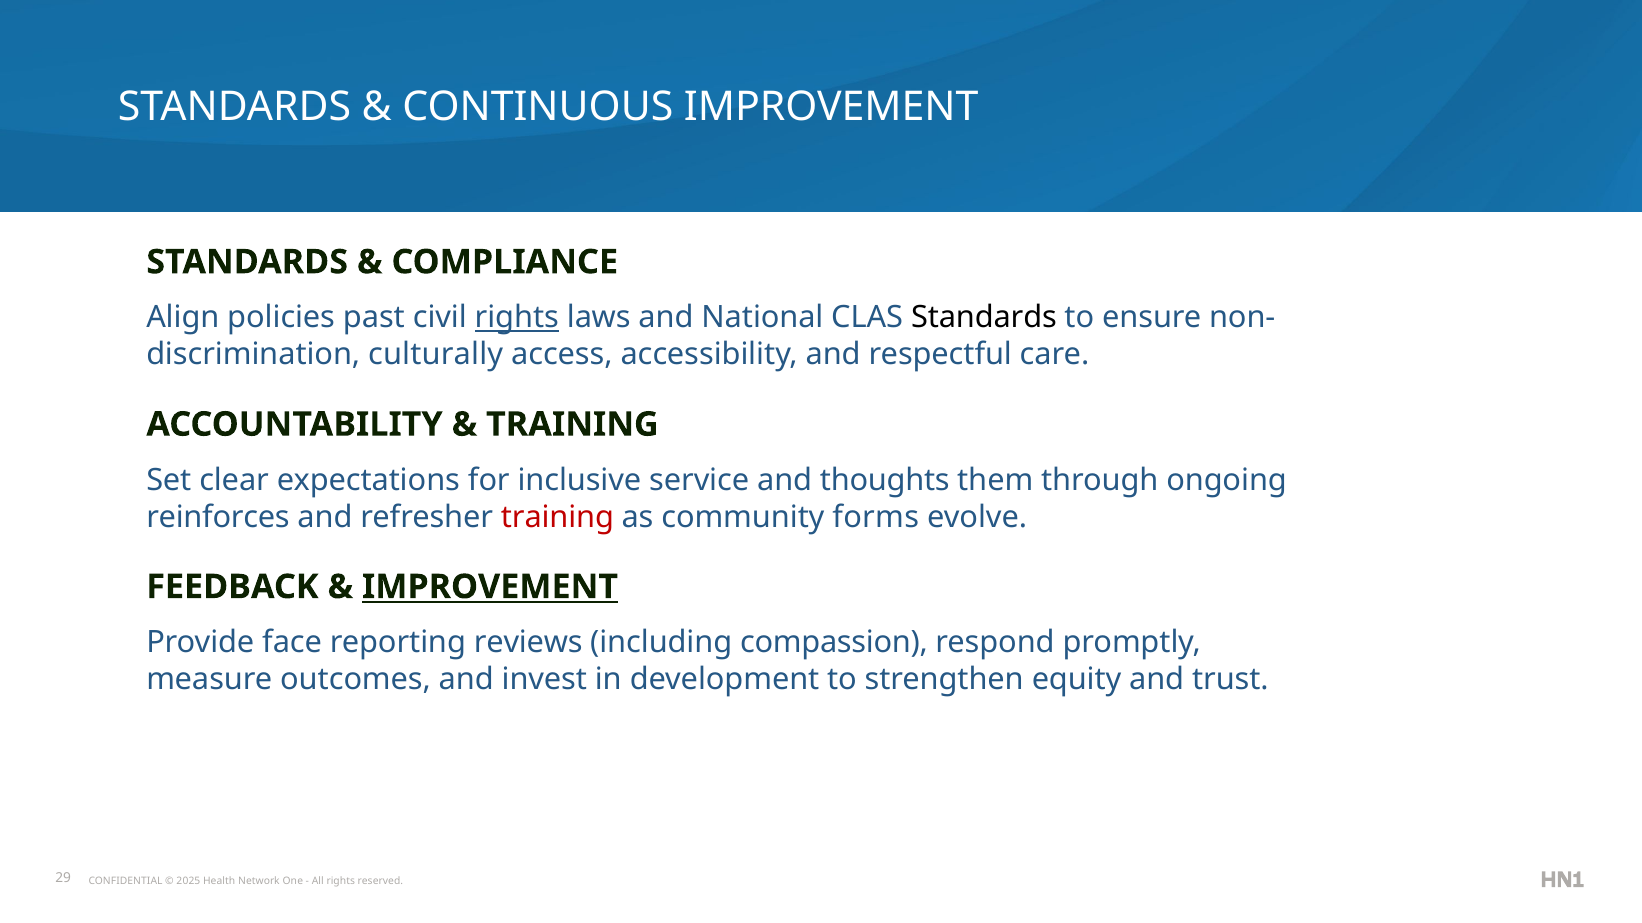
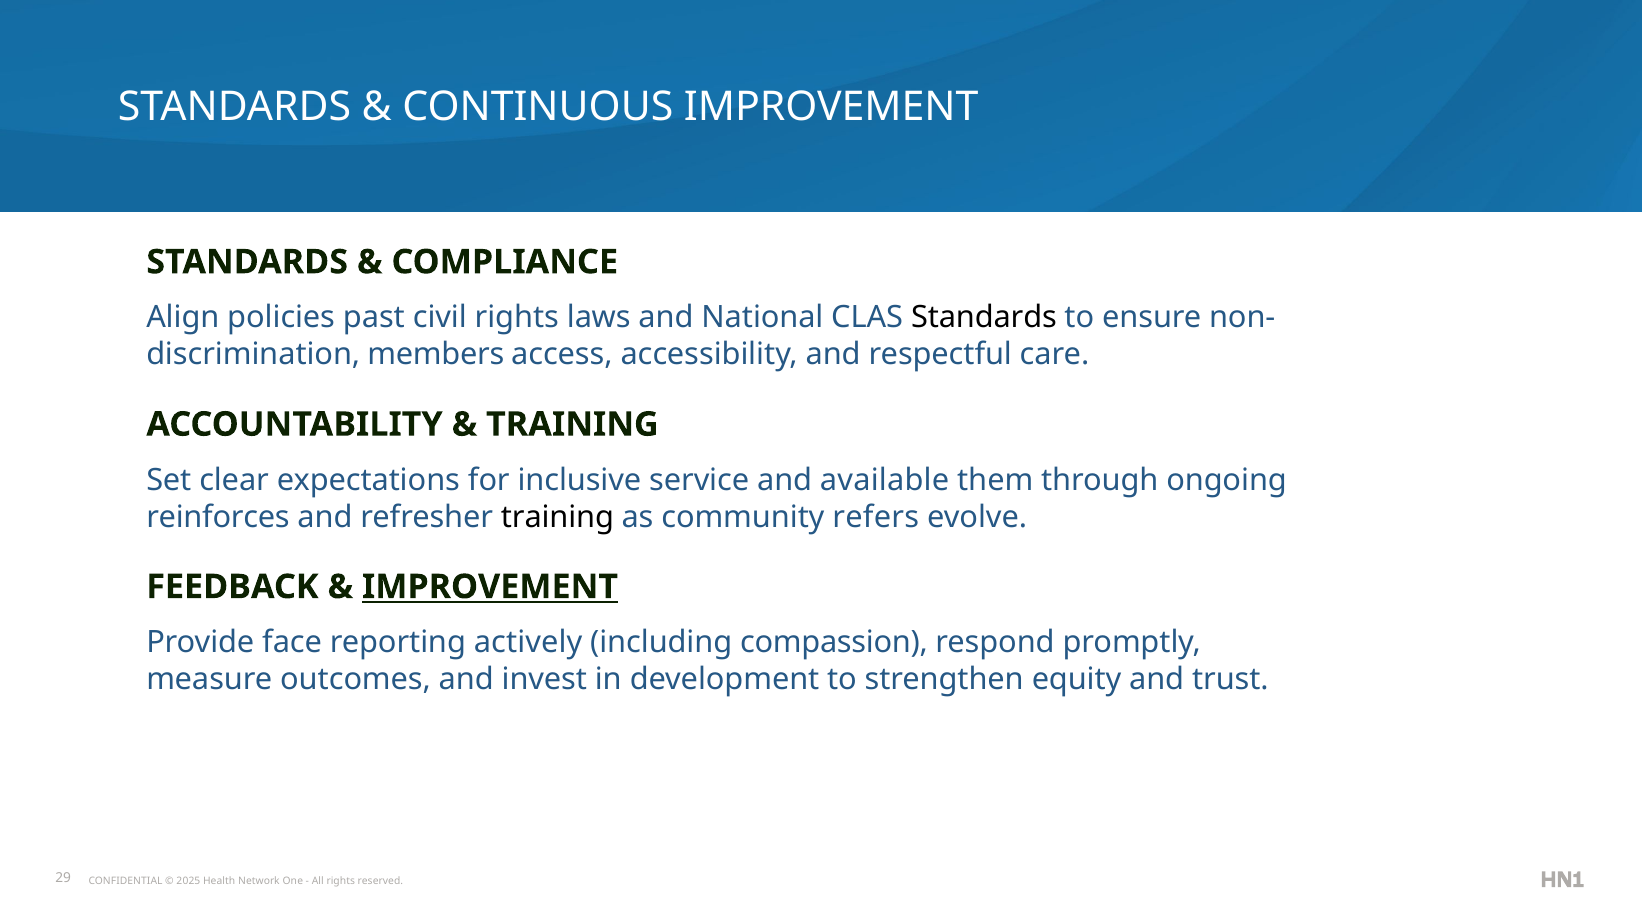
rights underline: present -> none (517, 318)
culturally: culturally -> members (436, 355)
thoughts: thoughts -> available (885, 481)
training colour: red -> black (557, 517)
forms: forms -> refers (876, 517)
reviews: reviews -> actively (528, 643)
